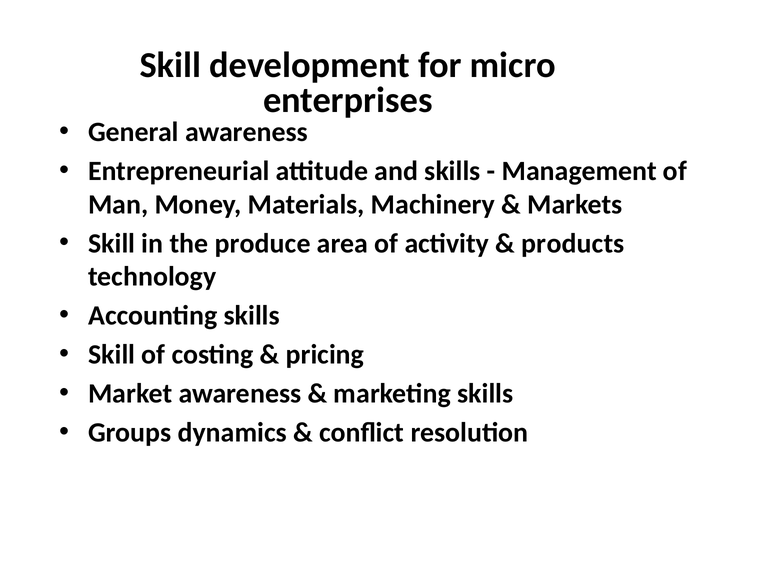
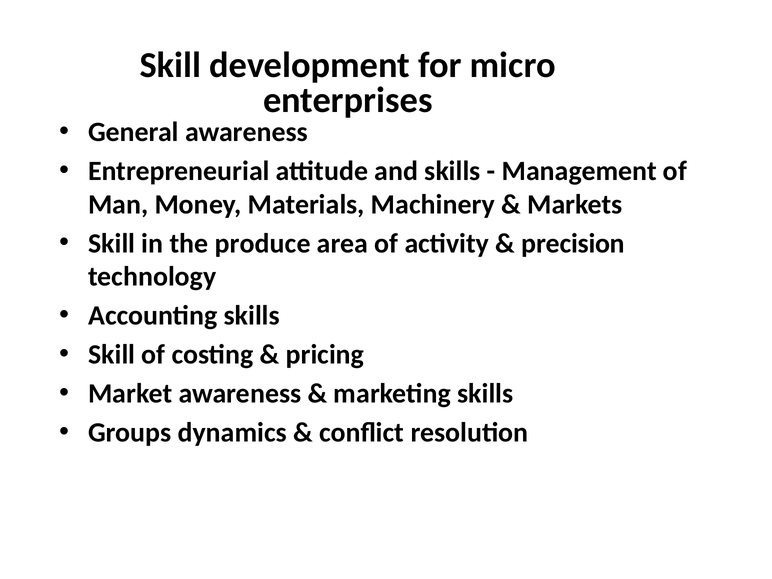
products: products -> precision (573, 243)
